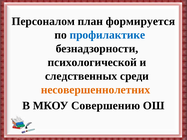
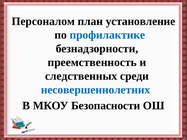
формируется: формируется -> установление (141, 21)
психологической: психологической -> преемственность (92, 62)
несовершеннолетних colour: orange -> blue (96, 90)
Совершению: Совершению -> Безопасности (106, 106)
